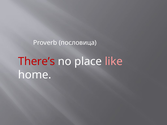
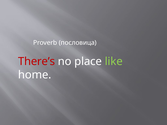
like colour: pink -> light green (114, 62)
